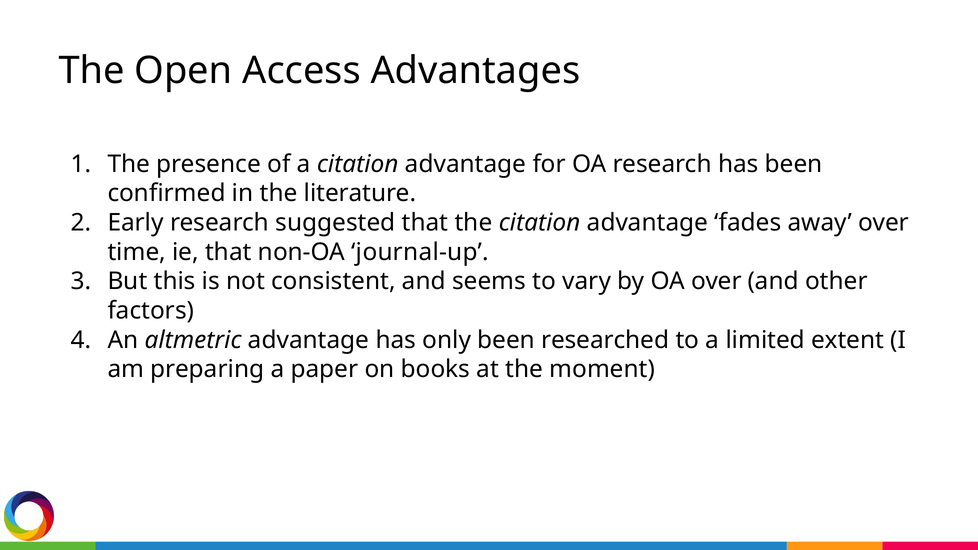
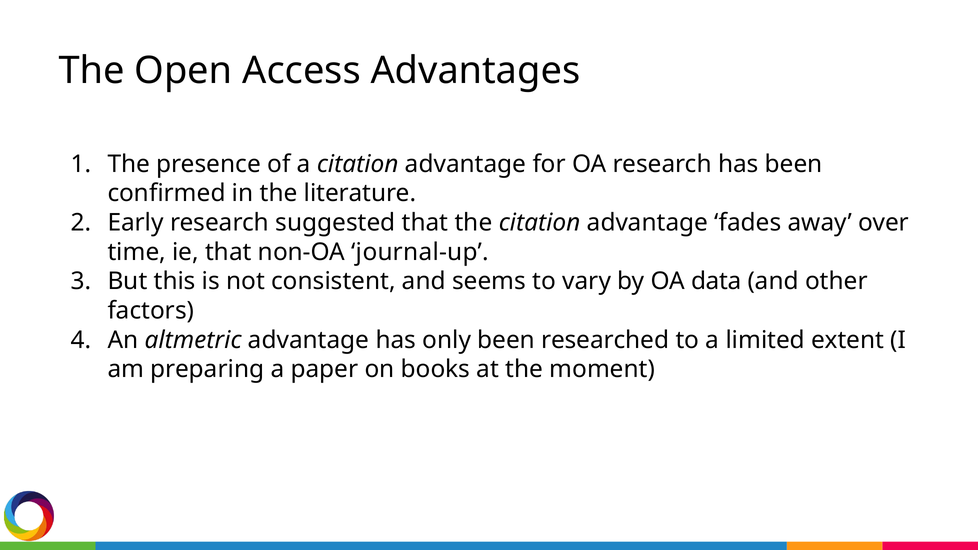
OA over: over -> data (716, 281)
